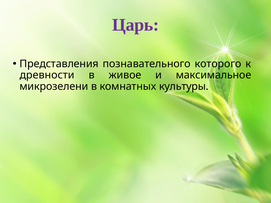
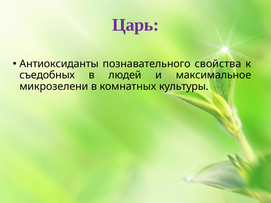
Представления: Представления -> Антиоксиданты (59, 64)
которого: которого -> свойства (218, 64)
древности: древности -> съедобных (47, 75)
живое: живое -> людей (125, 75)
